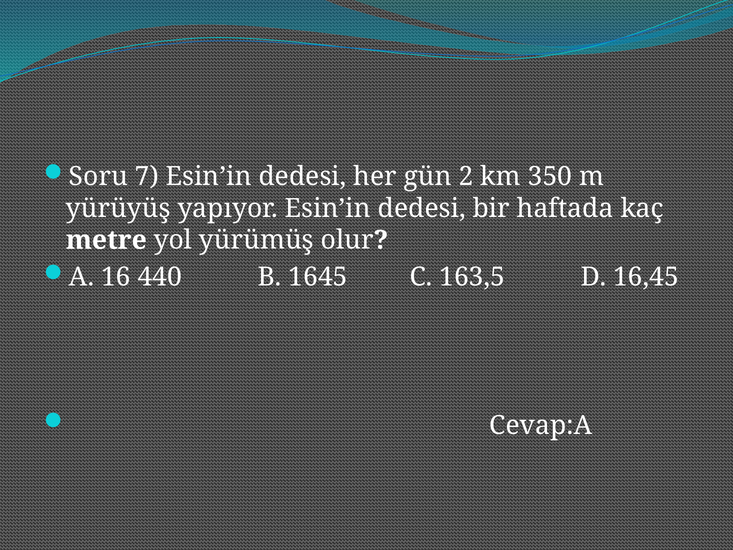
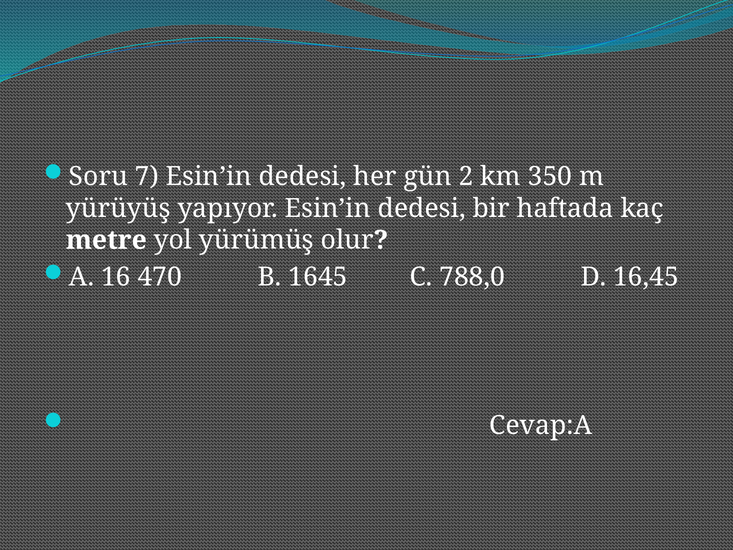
440: 440 -> 470 (160, 277)
163,5: 163,5 -> 788,0 (472, 277)
